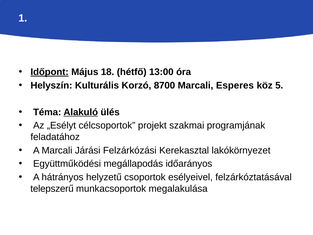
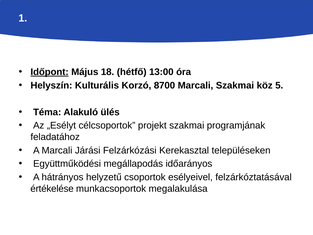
Marcali Esperes: Esperes -> Szakmai (235, 85)
Alakuló underline: present -> none (81, 112)
lakókörnyezet: lakókörnyezet -> településeken (241, 150)
telepszerű: telepszerű -> értékelése (52, 188)
